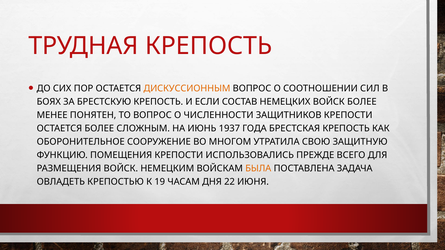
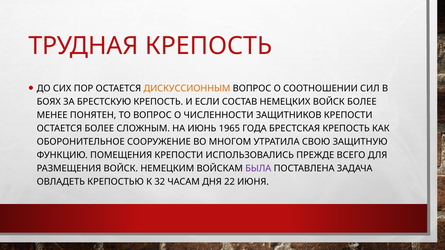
1937: 1937 -> 1965 (229, 128)
БЫЛА colour: orange -> purple (258, 169)
19: 19 -> 32 (160, 182)
